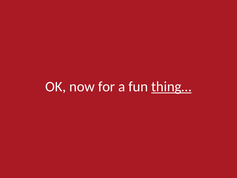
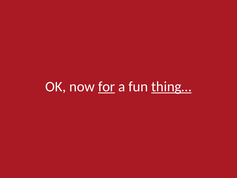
for underline: none -> present (107, 87)
